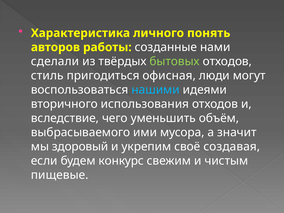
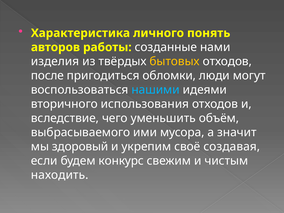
сделали: сделали -> изделия (55, 61)
бытовых colour: light green -> yellow (175, 61)
стиль: стиль -> после (47, 76)
офисная: офисная -> обломки (169, 76)
пищевые: пищевые -> находить (60, 175)
